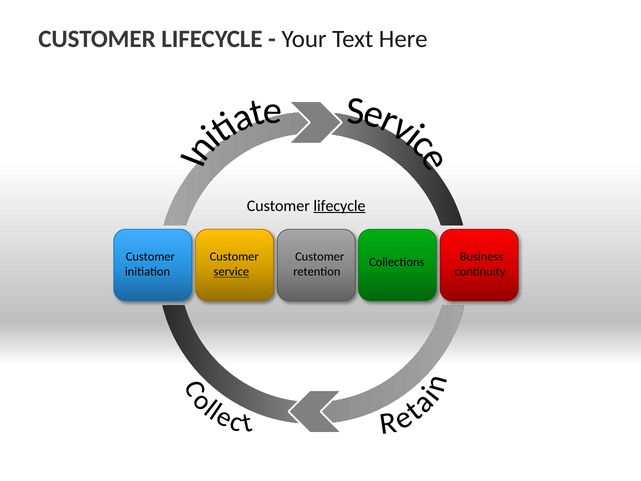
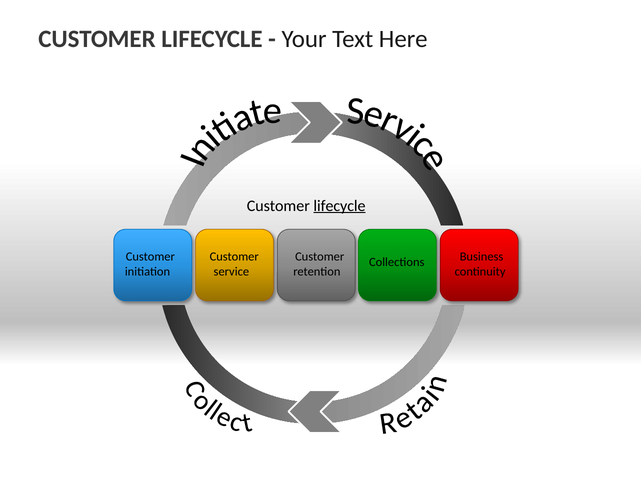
service underline: present -> none (231, 272)
